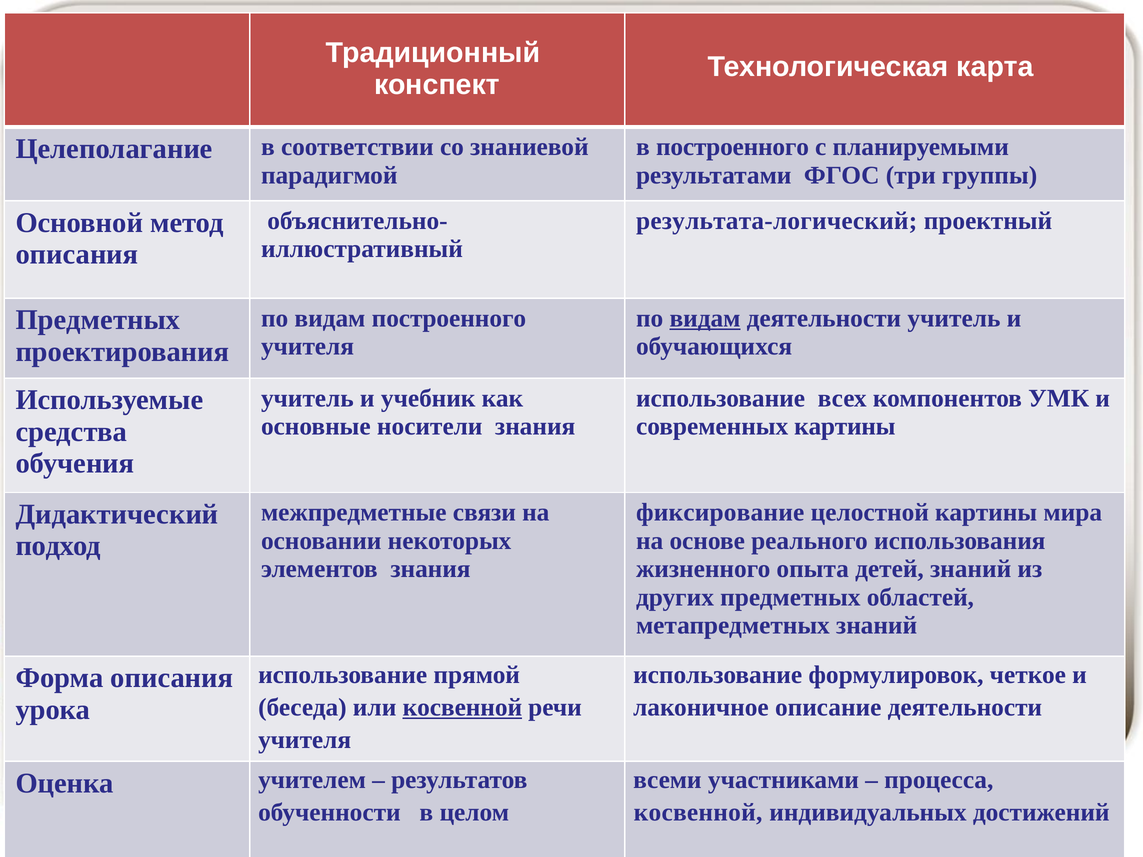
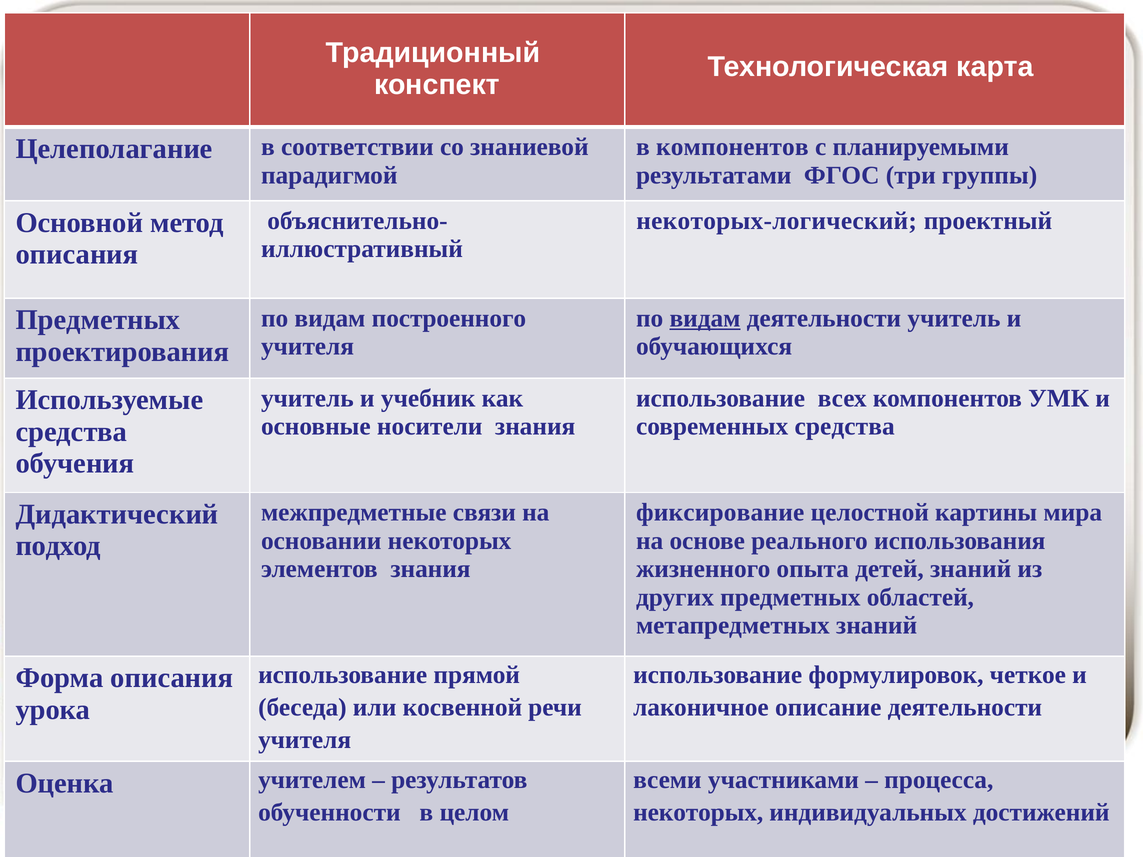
в построенного: построенного -> компонентов (732, 147)
результата-логический: результата-логический -> некоторых-логический (777, 221)
современных картины: картины -> средства (845, 427)
косвенной underline: present -> none (462, 707)
косвенной: косвенной -> некоторых (698, 813)
